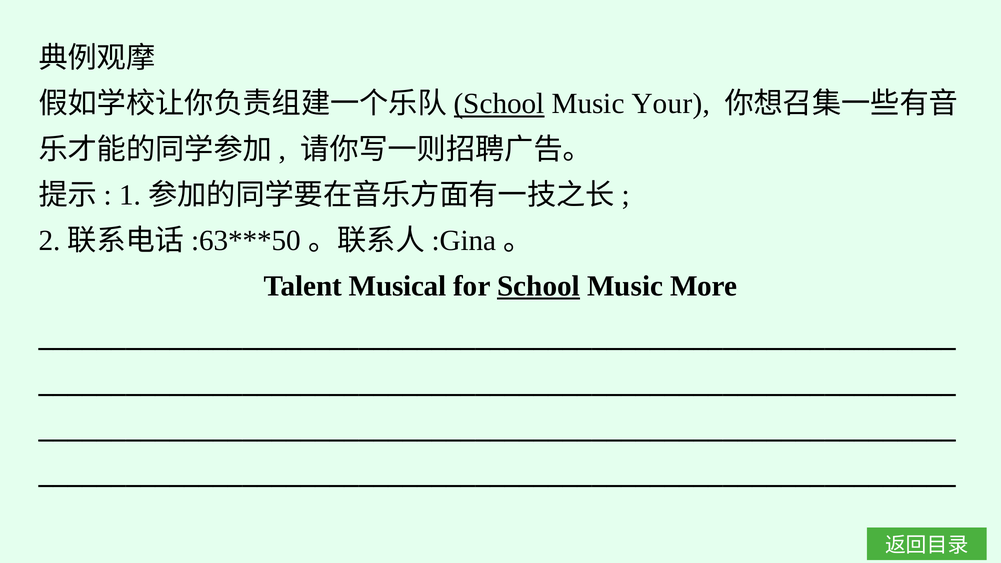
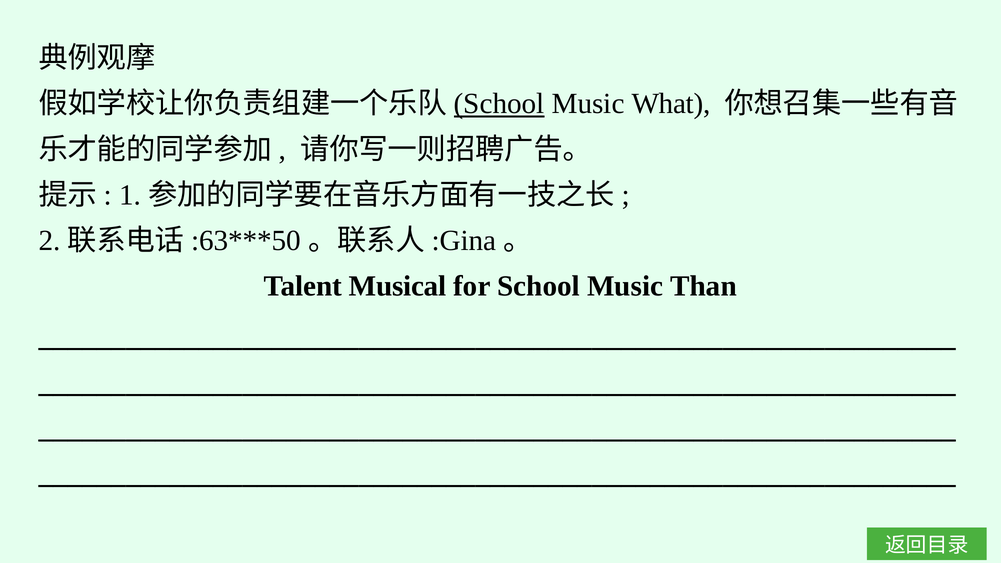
Your: Your -> What (671, 104)
School underline: present -> none (538, 286)
More: More -> Than (704, 286)
